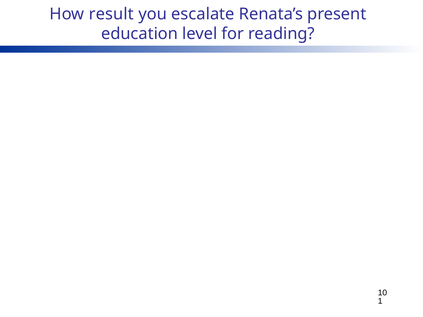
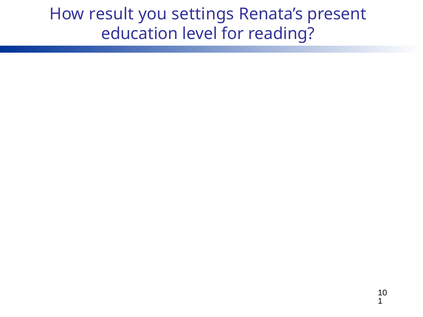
escalate: escalate -> settings (203, 14)
